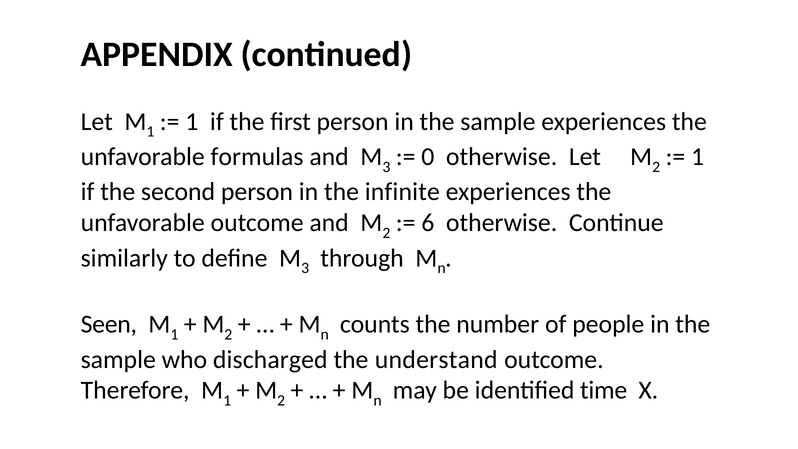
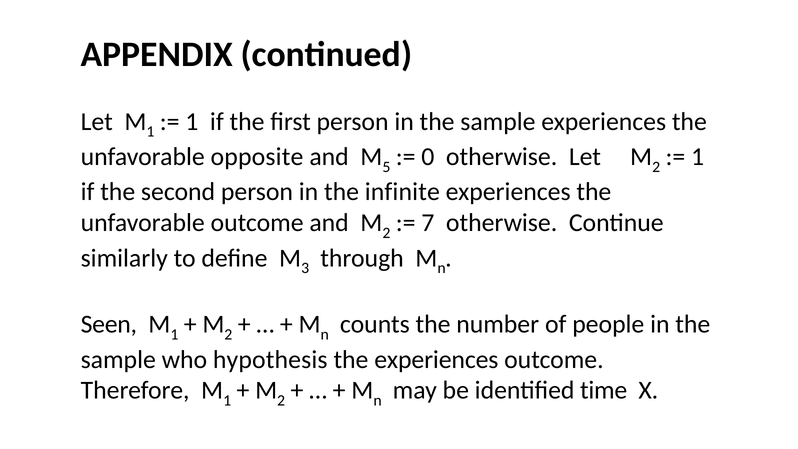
formulas: formulas -> opposite (257, 157)
3: 3 -> 5 (386, 167)
6: 6 -> 7 (428, 223)
discharged: discharged -> hypothesis (270, 359)
the understand: understand -> experiences (436, 359)
